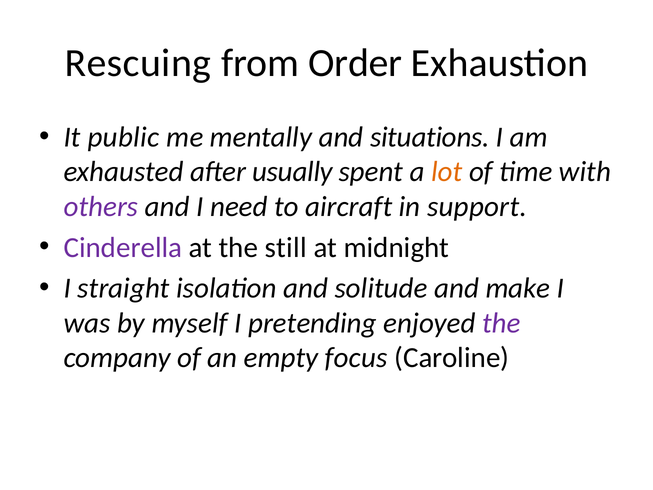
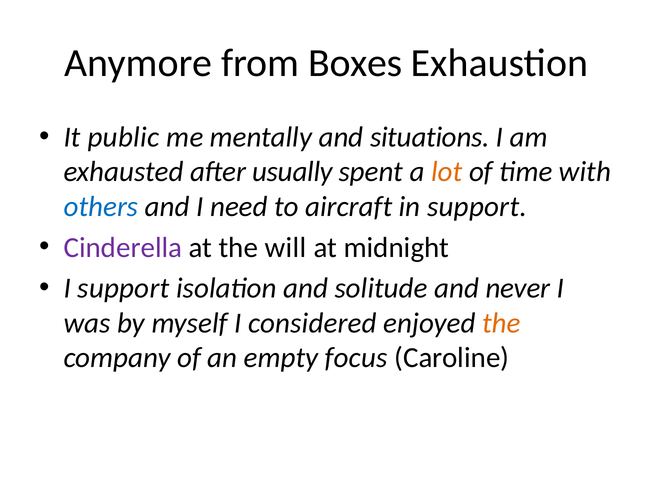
Rescuing: Rescuing -> Anymore (138, 63)
Order: Order -> Boxes (355, 63)
others colour: purple -> blue (101, 207)
still: still -> will (286, 247)
I straight: straight -> support (123, 288)
make: make -> never (518, 288)
pretending: pretending -> considered (312, 323)
the colour: purple -> orange (502, 323)
